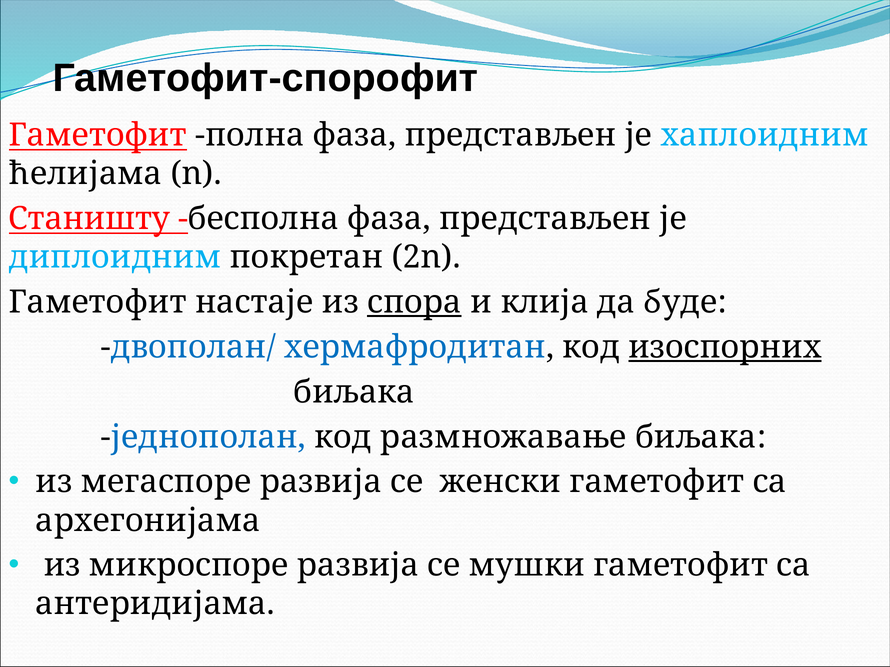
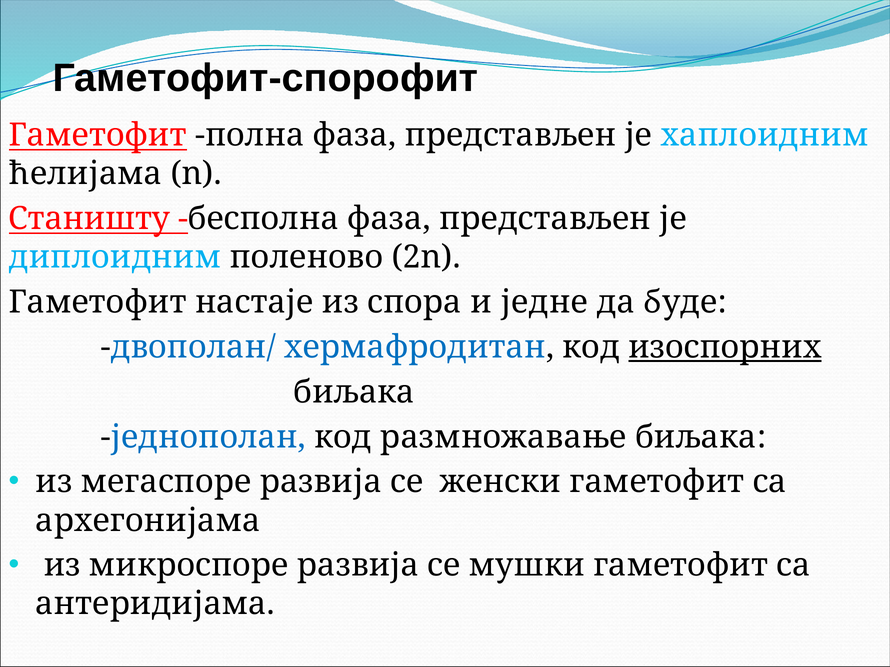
покретан: покретан -> поленово (306, 257)
спора underline: present -> none (414, 302)
клија: клија -> једне (544, 302)
